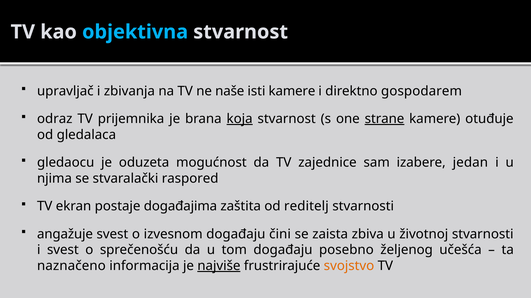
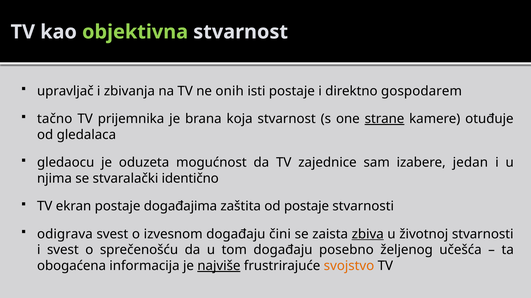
objektivna colour: light blue -> light green (135, 32)
naše: naše -> onih (230, 91)
isti kamere: kamere -> postaje (292, 91)
odraz: odraz -> tačno (55, 119)
koja underline: present -> none (240, 119)
raspored: raspored -> identično (190, 179)
od reditelj: reditelj -> postaje (307, 207)
angažuje: angažuje -> odigrava (65, 235)
zbiva underline: none -> present (368, 235)
naznačeno: naznačeno -> obogaćena (72, 266)
